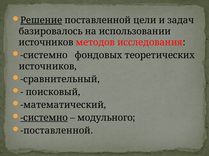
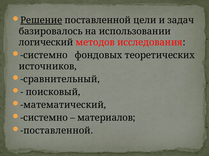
источников: источников -> логический (46, 43)
системно underline: present -> none (44, 118)
модульного: модульного -> материалов (106, 118)
